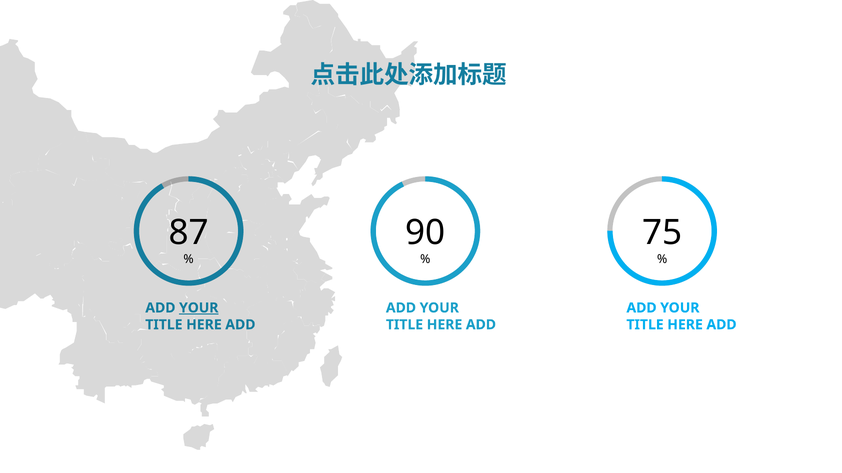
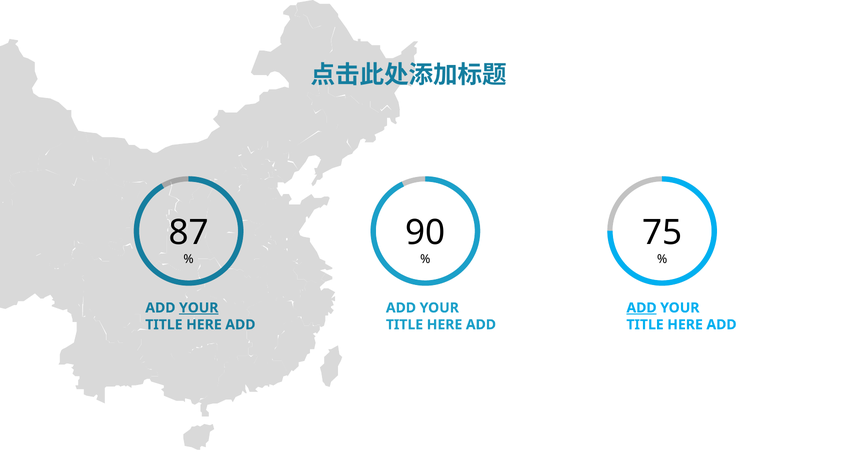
ADD underline: none -> present (642, 308)
